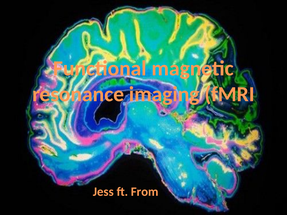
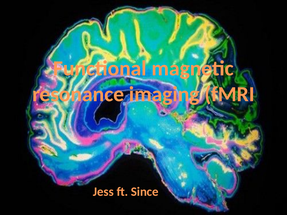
From: From -> Since (145, 192)
